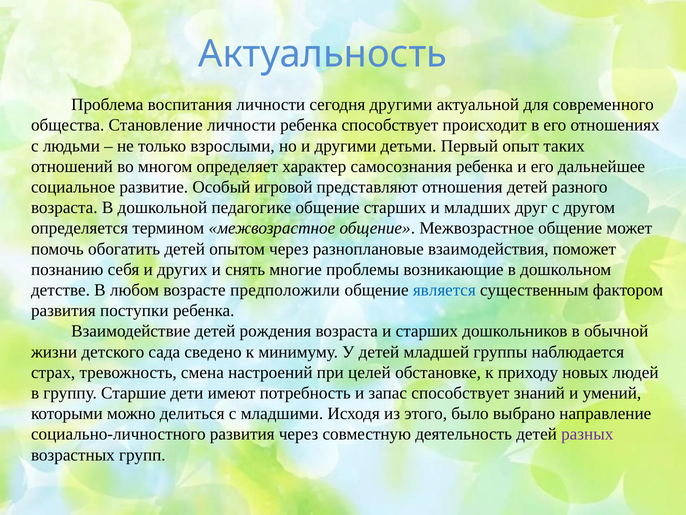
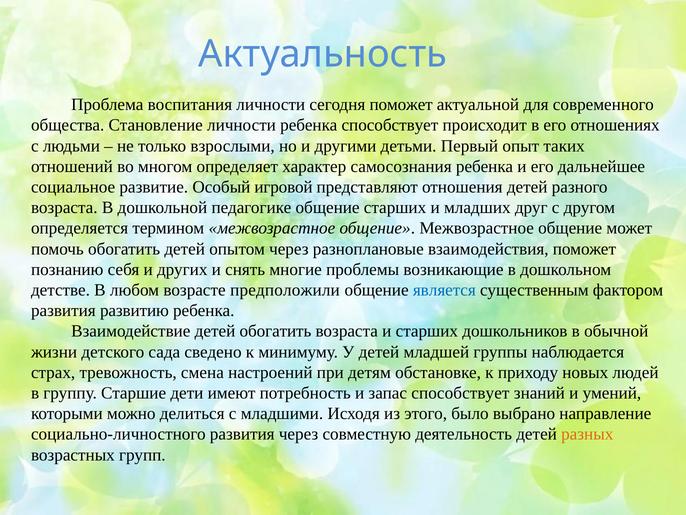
сегодня другими: другими -> поможет (401, 105)
поступки: поступки -> развитию (134, 310)
детей рождения: рождения -> обогатить (275, 331)
целей: целей -> детям (369, 372)
разных colour: purple -> orange (587, 434)
